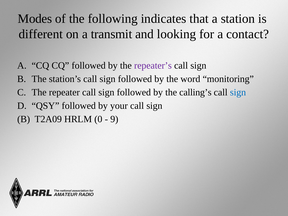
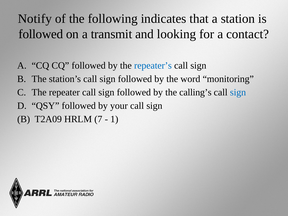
Modes: Modes -> Notify (35, 19)
different: different -> followed (41, 34)
repeater’s colour: purple -> blue (153, 65)
0: 0 -> 7 (98, 119)
9: 9 -> 1 (114, 119)
